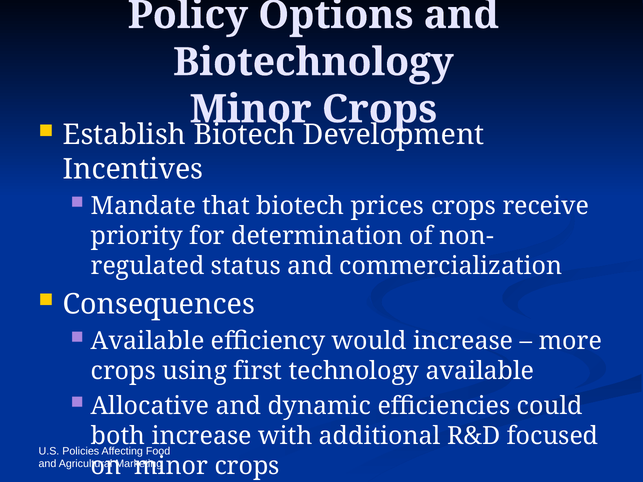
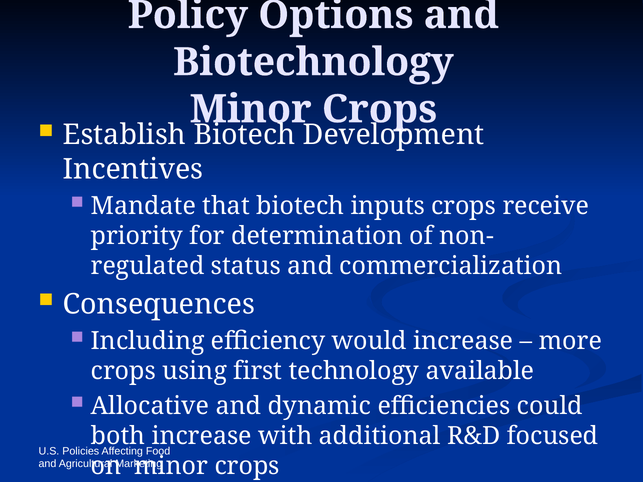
prices: prices -> inputs (388, 206)
Available: Available -> Including (148, 341)
